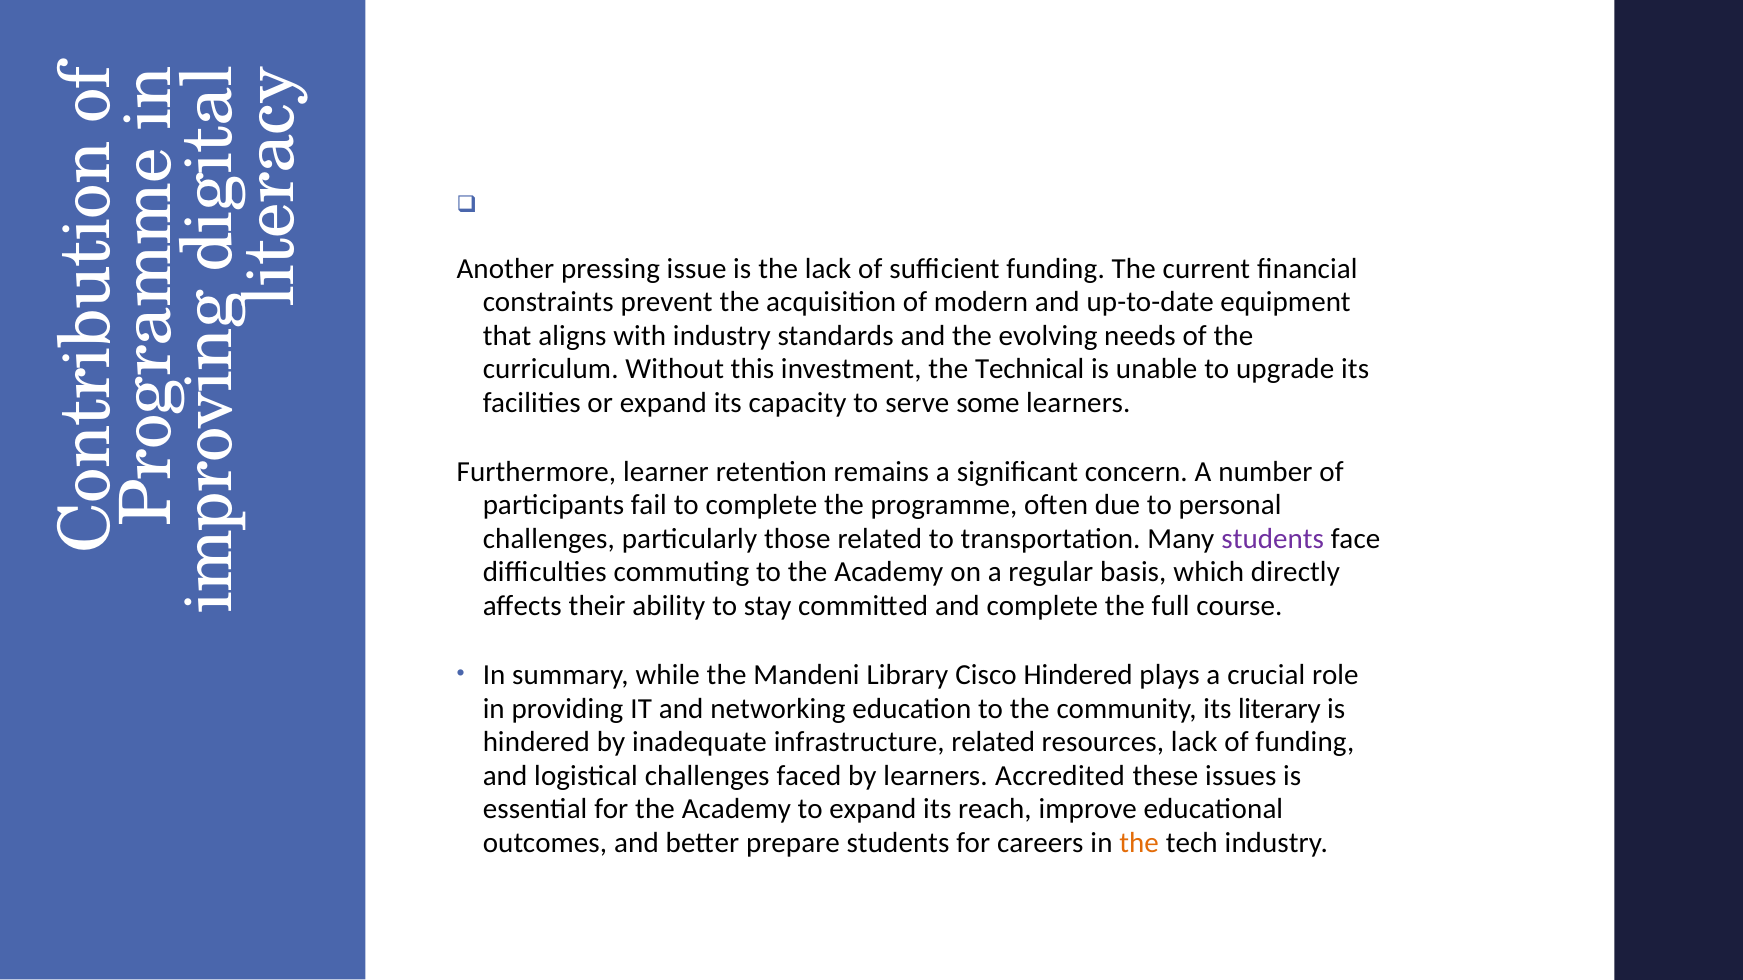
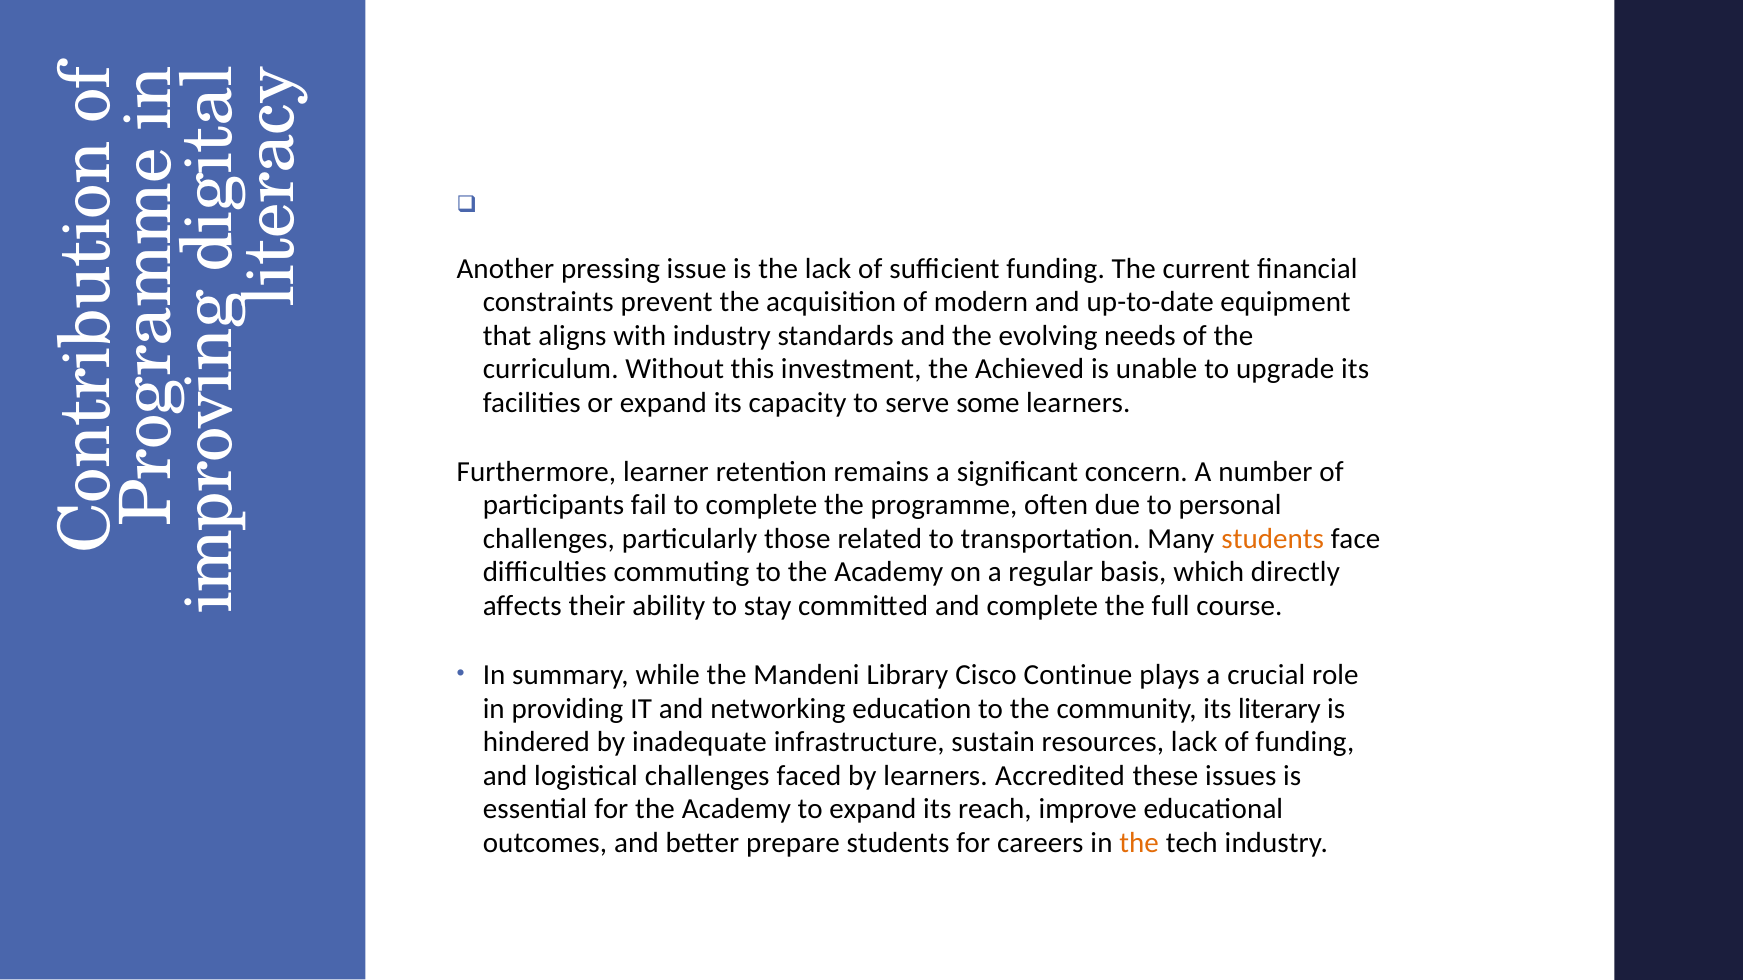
Technical: Technical -> Achieved (1030, 369)
students colour: purple -> orange (1273, 539)
Cisco Hindered: Hindered -> Continue (1078, 675)
infrastructure related: related -> sustain (993, 742)
